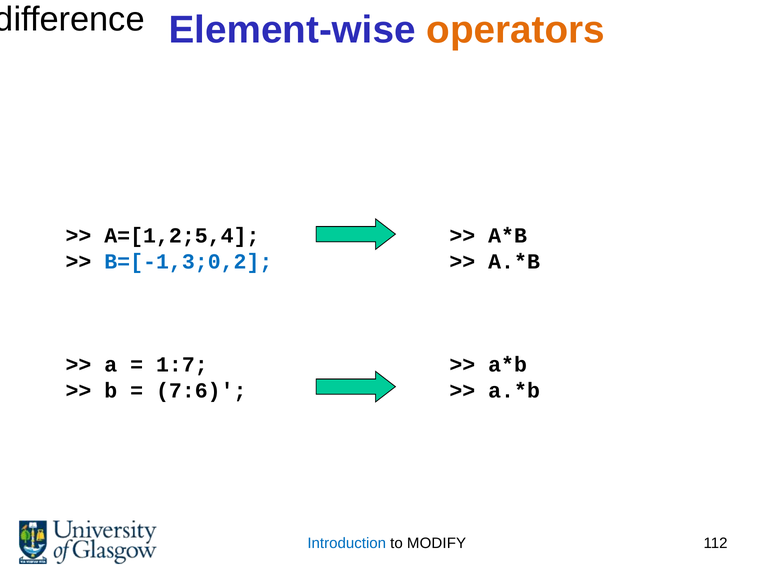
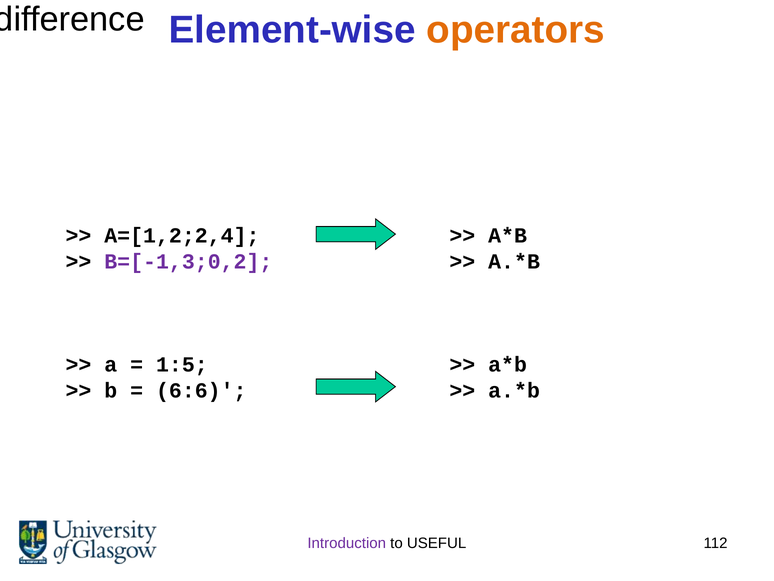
A=[1,2;5,4: A=[1,2;5,4 -> A=[1,2;2,4 (182, 235)
B=[-1,3;0,2 colour: blue -> purple (188, 261)
1:7: 1:7 -> 1:5 (182, 364)
7:6: 7:6 -> 6:6 (201, 390)
Introduction colour: blue -> purple (347, 543)
MODIFY: MODIFY -> USEFUL (437, 543)
